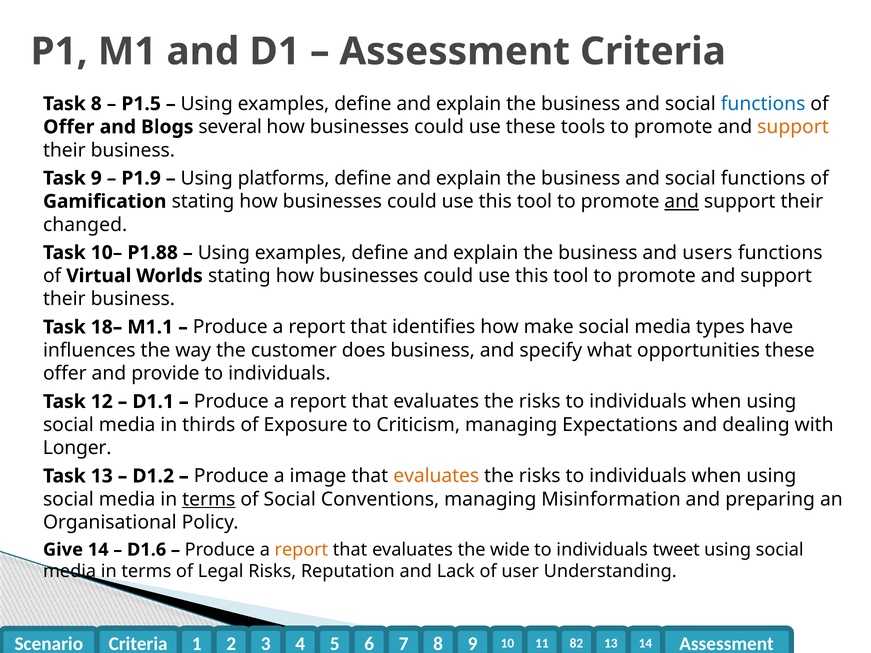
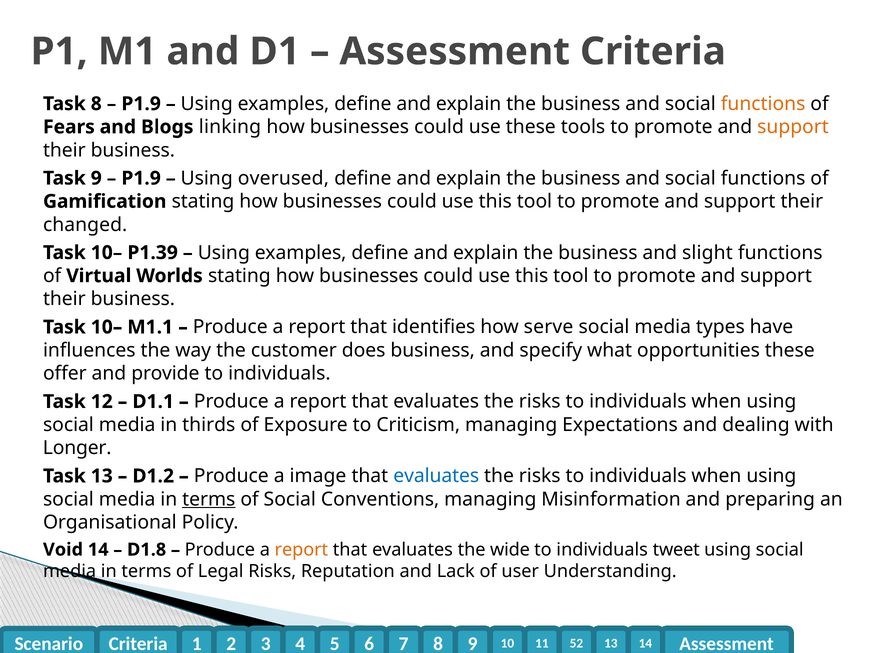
P1.5: P1.5 -> P1.9 (141, 104)
functions colour: blue -> orange (763, 104)
Offer: Offer -> Fears (69, 127)
several: several -> linking (230, 127)
platforms: platforms -> overused (283, 178)
and underline: present -> none (682, 201)
P1.88: P1.88 -> P1.39 (153, 253)
users: users -> slight (707, 253)
18–: 18– -> 10– (107, 327)
make: make -> serve (549, 327)
evaluates colour: orange -> blue (436, 476)
Give: Give -> Void (63, 550)
D1.6: D1.6 -> D1.8 (147, 550)
82: 82 -> 52 (576, 644)
